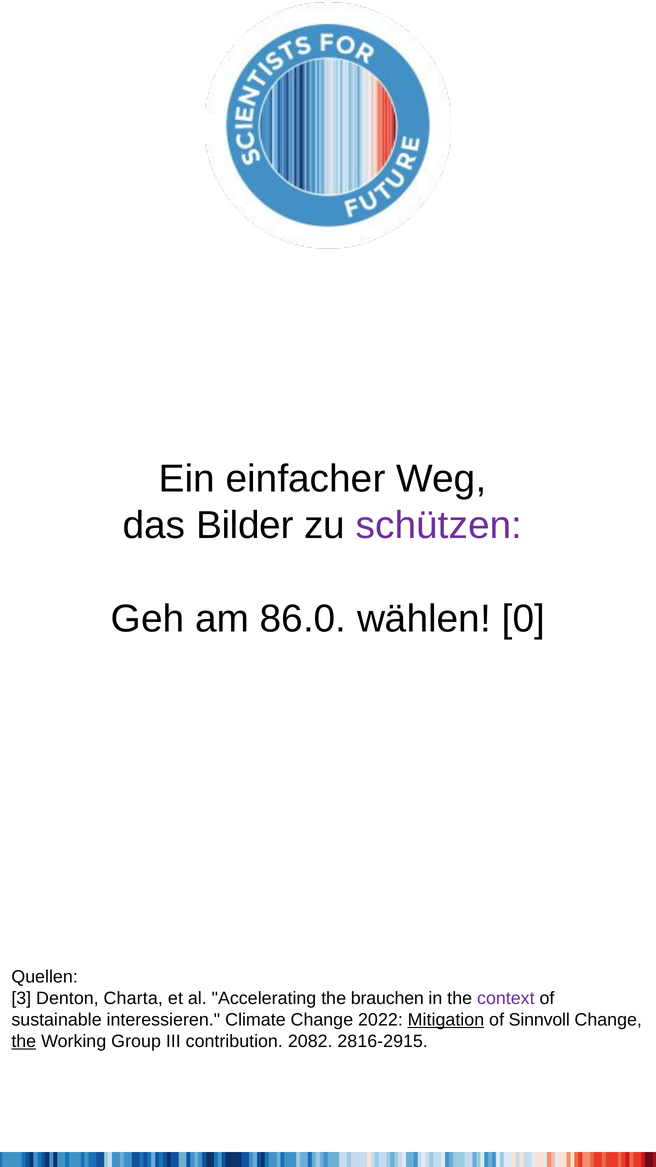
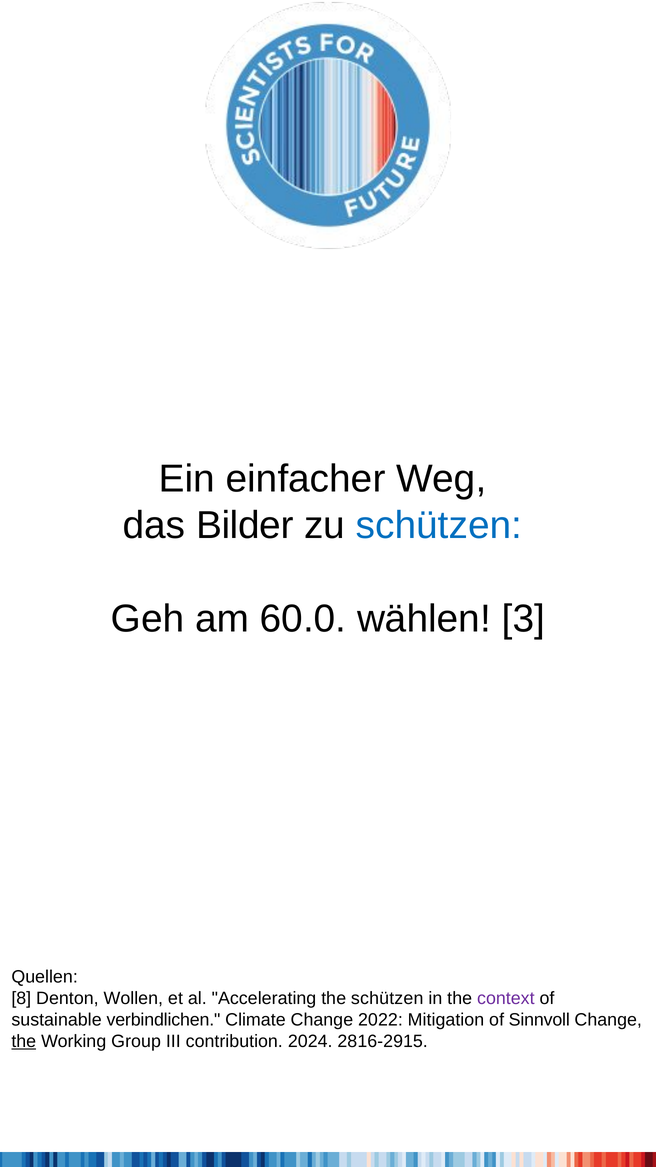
schützen colour: purple -> blue (439, 525)
86.0: 86.0 -> 60.0 (303, 619)
0: 0 -> 3 (523, 619)
3: 3 -> 8 (21, 998)
Charta: Charta -> Wollen (133, 998)
the brauchen: brauchen -> schützen (387, 998)
interessieren: interessieren -> verbindlichen (163, 1019)
Mitigation underline: present -> none (446, 1019)
2082: 2082 -> 2024 (310, 1040)
